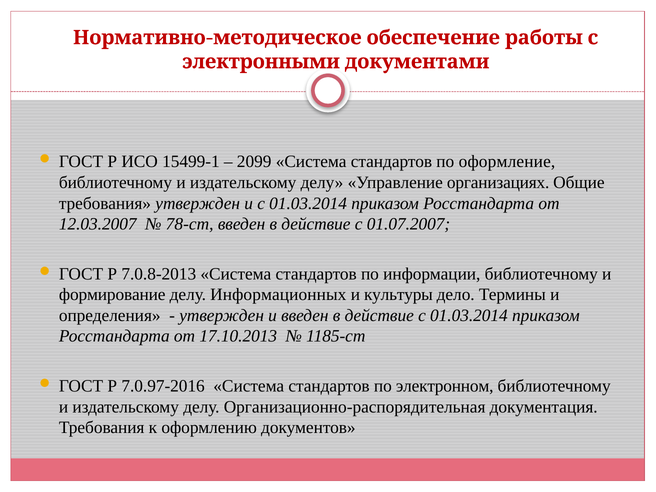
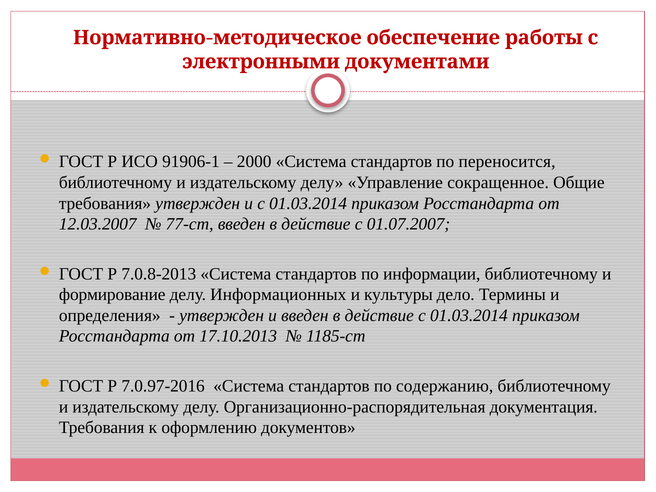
15499-1: 15499-1 -> 91906-1 (191, 162)
2099: 2099 -> 2000 (254, 162)
оформление: оформление -> переносится (507, 162)
организациях: организациях -> сокращенное (498, 183)
78-ст: 78-ст -> 77-ст (190, 224)
электронном: электронном -> содержанию (445, 386)
